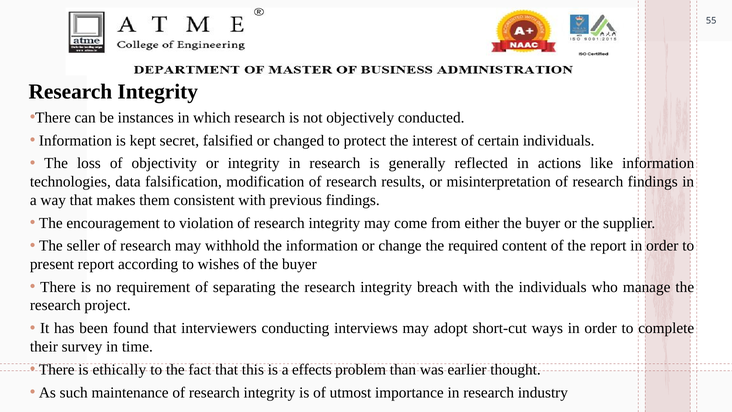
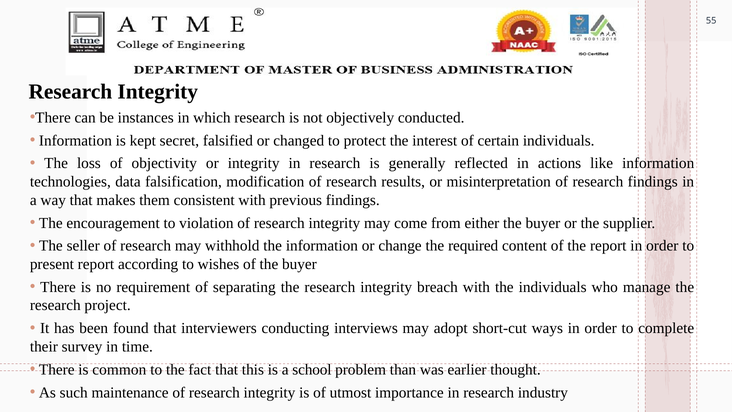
ethically: ethically -> common (119, 369)
effects: effects -> school (312, 369)
